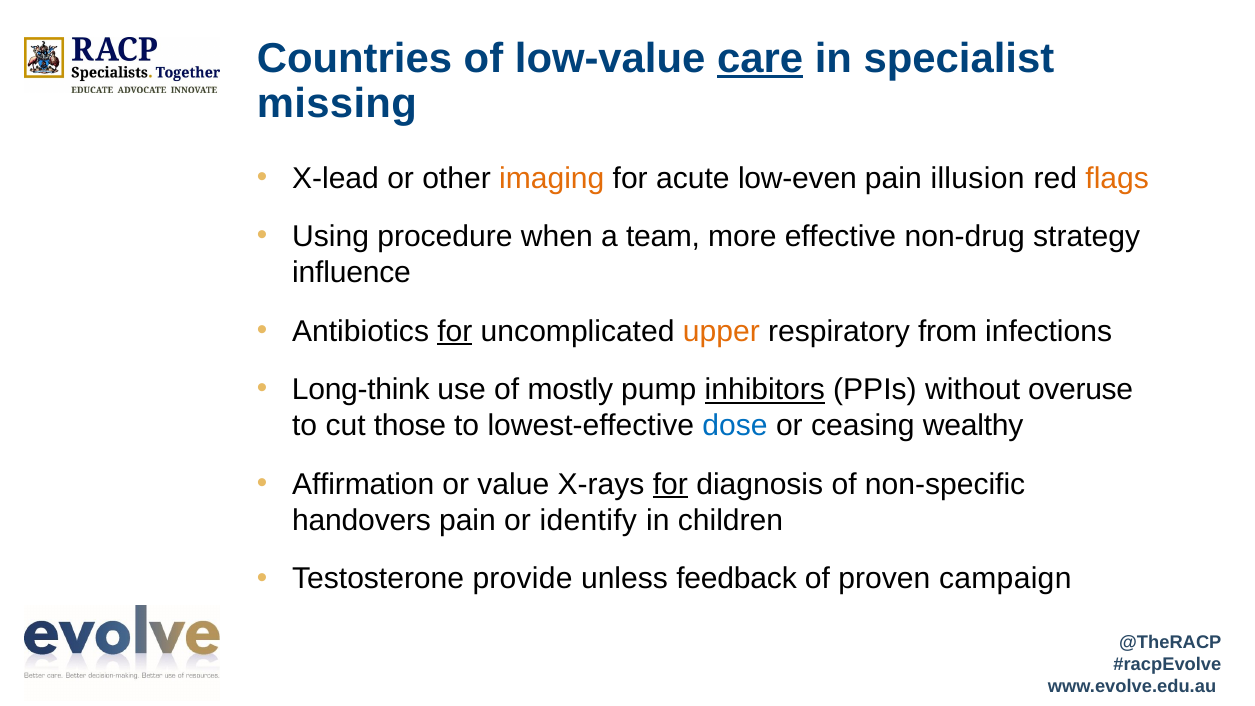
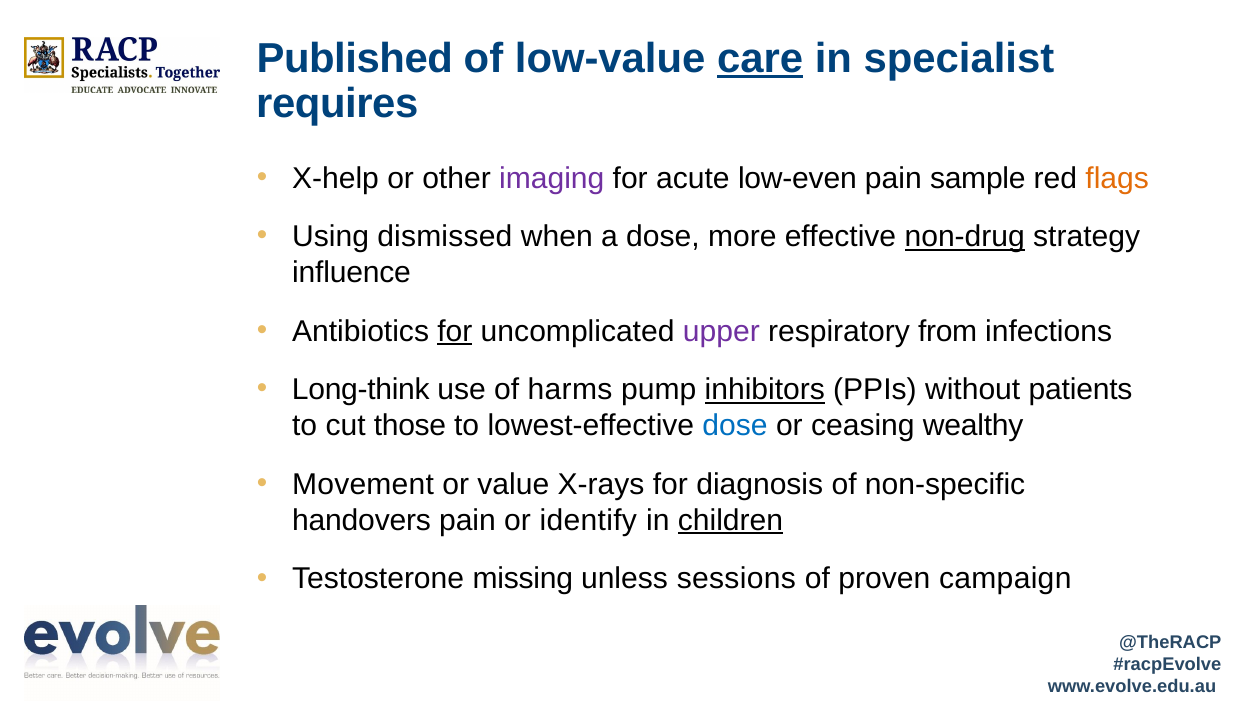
Countries: Countries -> Published (355, 59)
missing: missing -> requires (337, 104)
X-lead: X-lead -> X-help (336, 178)
imaging colour: orange -> purple (552, 178)
illusion: illusion -> sample (978, 178)
procedure: procedure -> dismissed (445, 237)
a team: team -> dose (663, 237)
non-drug underline: none -> present (965, 237)
upper colour: orange -> purple (721, 331)
mostly: mostly -> harms (570, 390)
overuse: overuse -> patients (1081, 390)
Affirmation: Affirmation -> Movement (363, 484)
for underline: present -> none (670, 484)
children underline: none -> present (731, 520)
provide: provide -> missing (523, 579)
feedback: feedback -> sessions (736, 579)
